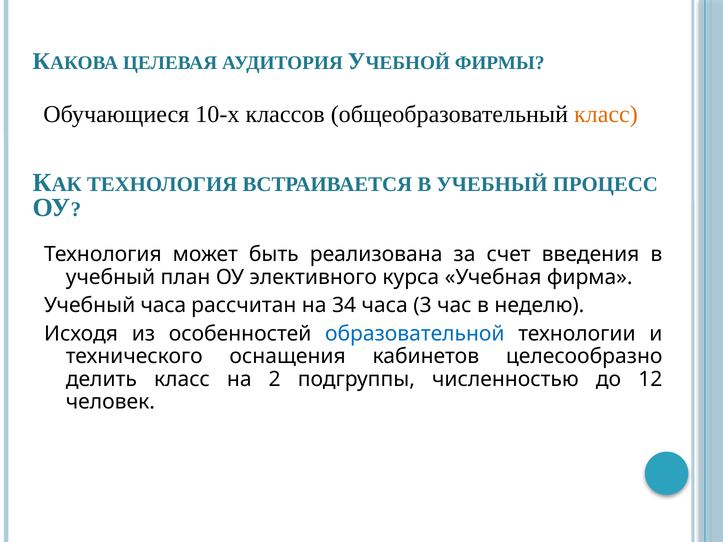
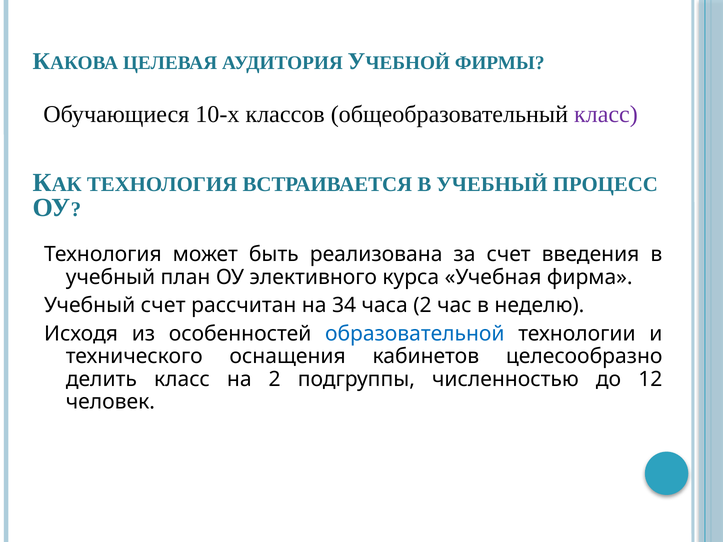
класс colour: orange -> purple (606, 114)
Учебный часа: часа -> счет (163, 306)
часа 3: 3 -> 2 (422, 306)
